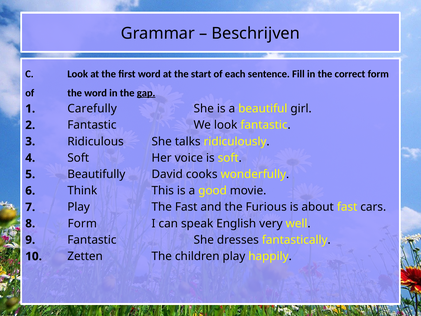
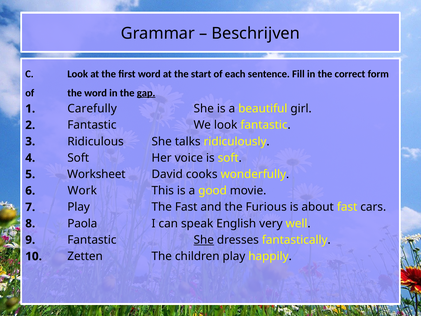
Beautifully: Beautifully -> Worksheet (96, 174)
Think: Think -> Work (82, 191)
8 Form: Form -> Paola (82, 223)
She underline: none -> present (204, 240)
